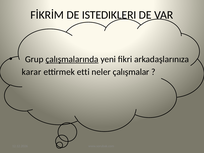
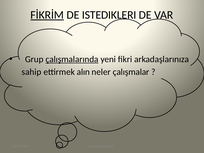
FİKRİM underline: none -> present (47, 15)
karar: karar -> sahip (31, 72)
etti: etti -> alın (83, 72)
